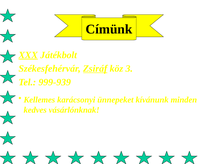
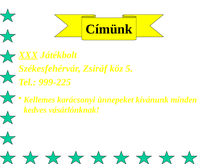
Zsiráf underline: present -> none (95, 68)
3: 3 -> 5 (129, 68)
999-939: 999-939 -> 999-225 (55, 82)
